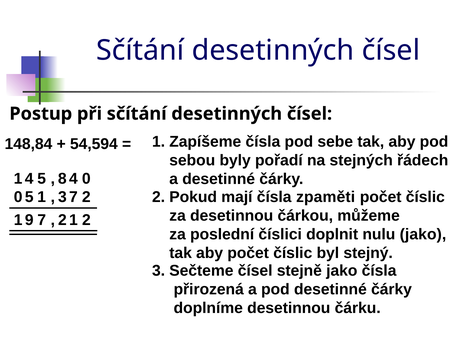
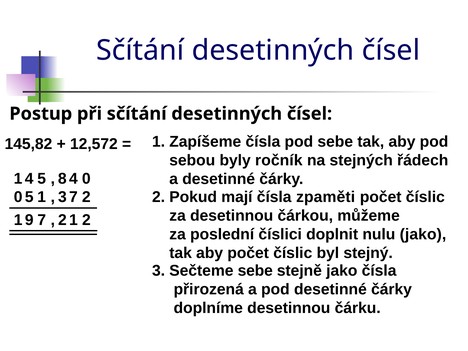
148,84: 148,84 -> 145,82 (28, 144)
54,594: 54,594 -> 12,572 (94, 144)
pořadí: pořadí -> ročník (279, 160)
Sečteme čísel: čísel -> sebe (255, 271)
